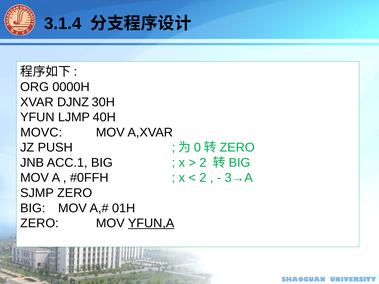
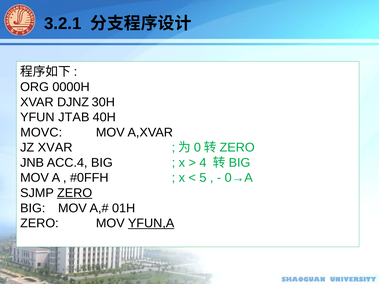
3.1.4: 3.1.4 -> 3.2.1 (63, 24)
LJMP: LJMP -> JTAB (74, 117)
JZ PUSH: PUSH -> XVAR (55, 148)
ACC.1: ACC.1 -> ACC.4 (67, 163)
2: 2 -> 4 (203, 163)
2: 2 -> 5 (203, 178)
3→A: 3→A -> 0→A (239, 178)
ZERO underline: none -> present (75, 193)
